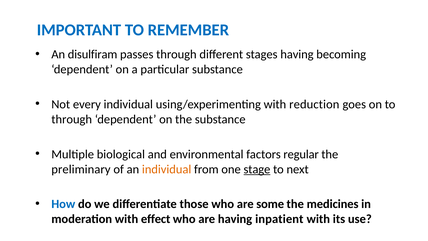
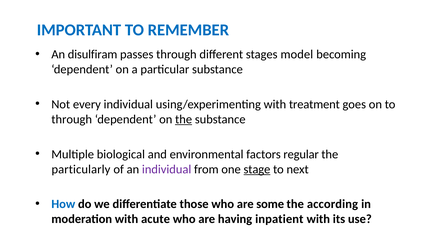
stages having: having -> model (297, 54)
reduction: reduction -> treatment (314, 104)
the underline: none -> present (184, 119)
preliminary: preliminary -> particularly (81, 169)
individual colour: orange -> purple (167, 169)
medicines: medicines -> according (333, 204)
effect: effect -> acute (156, 219)
